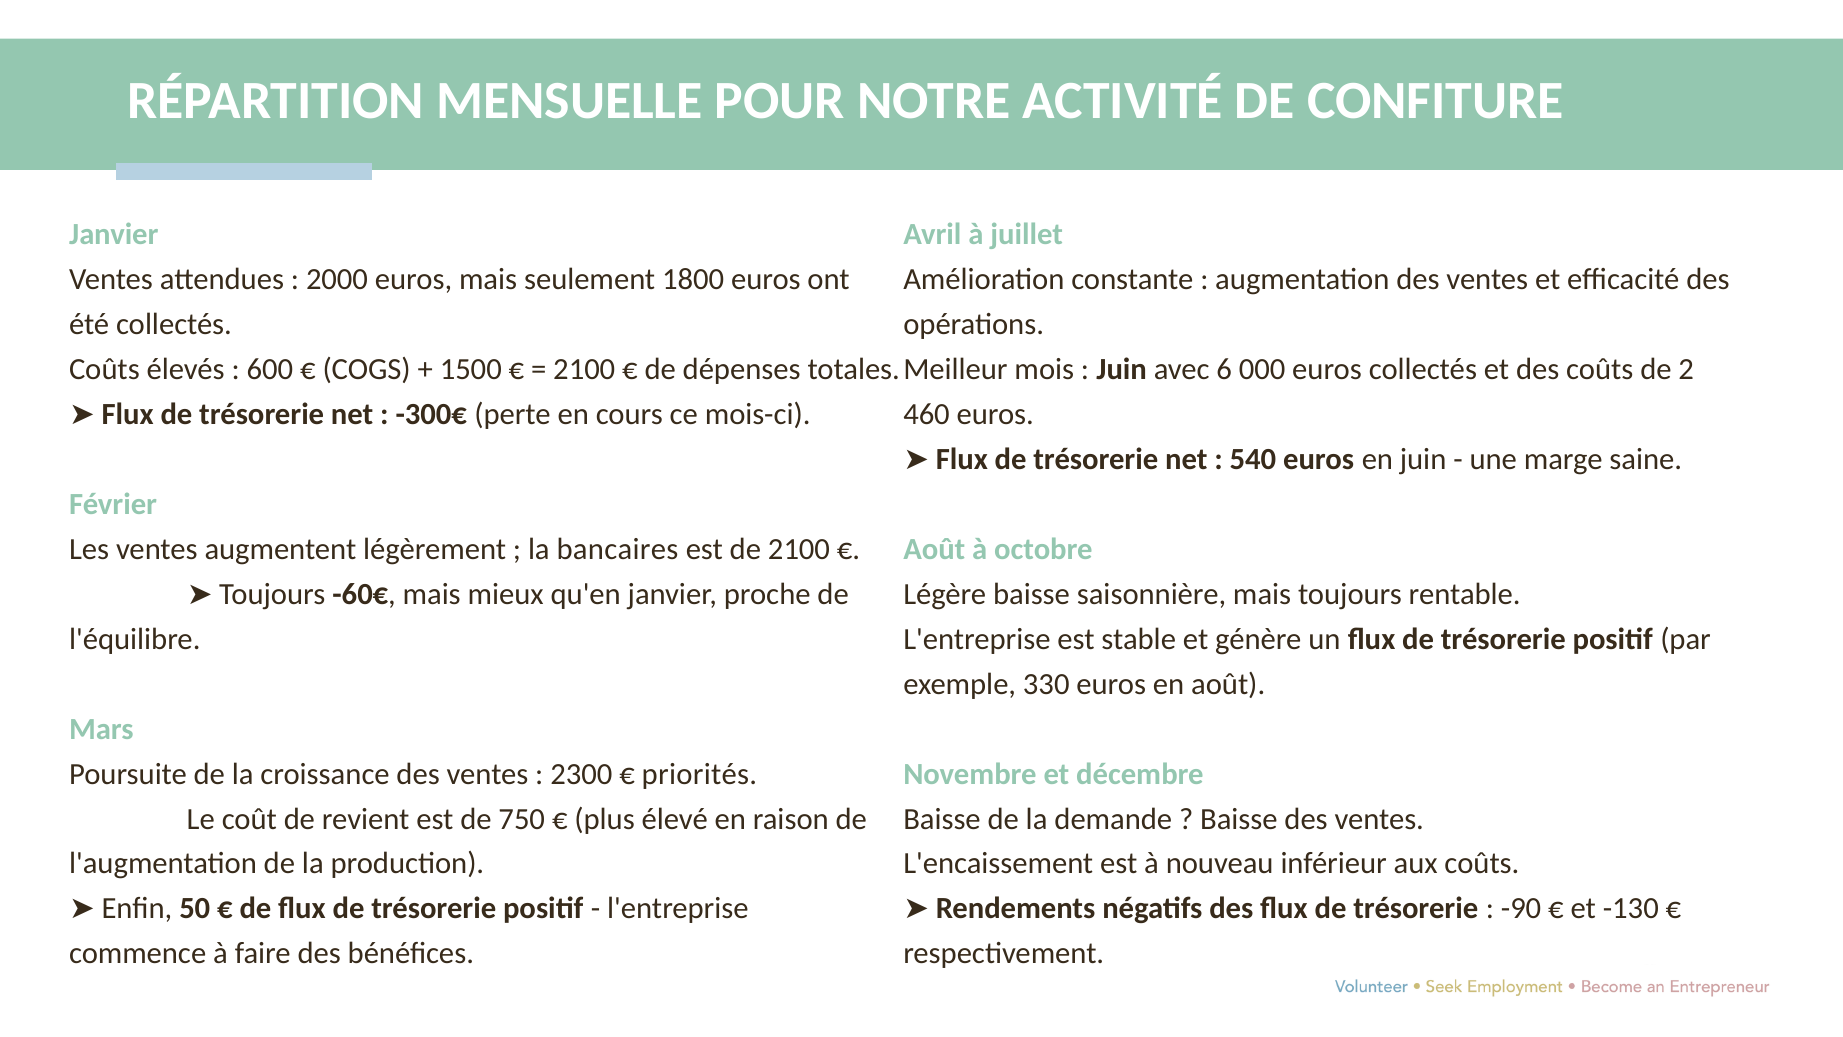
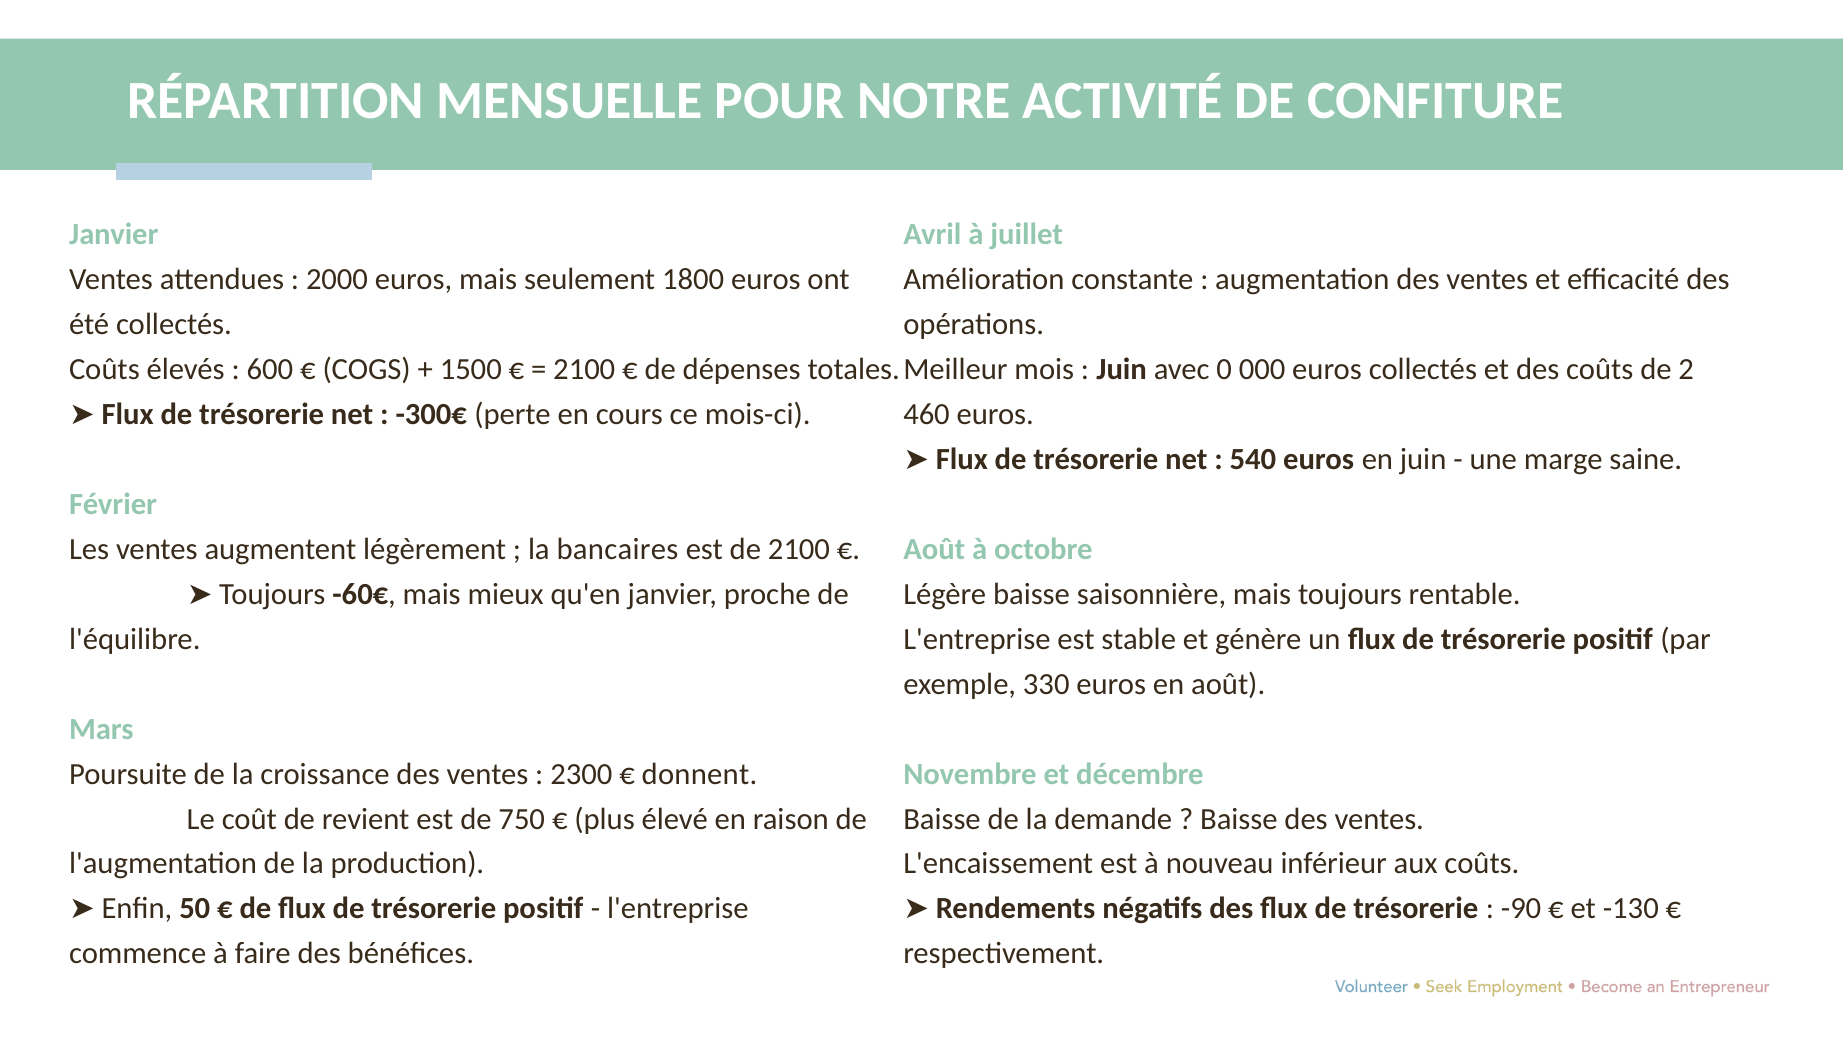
6: 6 -> 0 (1224, 369)
priorités: priorités -> donnent (699, 774)
